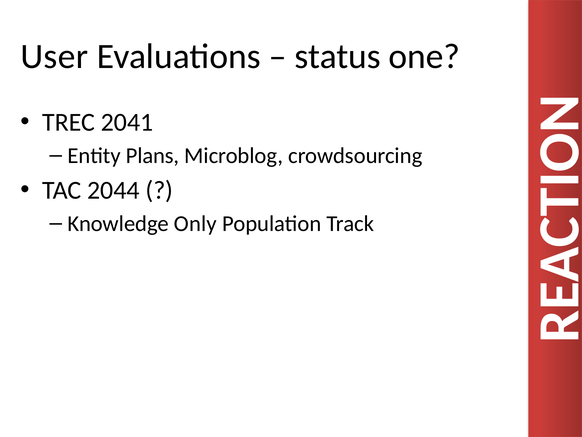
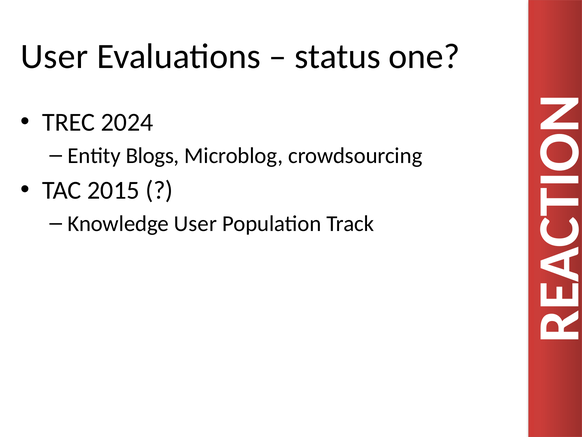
2041: 2041 -> 2024 (127, 122)
Plans: Plans -> Blogs (153, 156)
2044: 2044 -> 2015 (113, 190)
Knowledge Only: Only -> User (195, 223)
